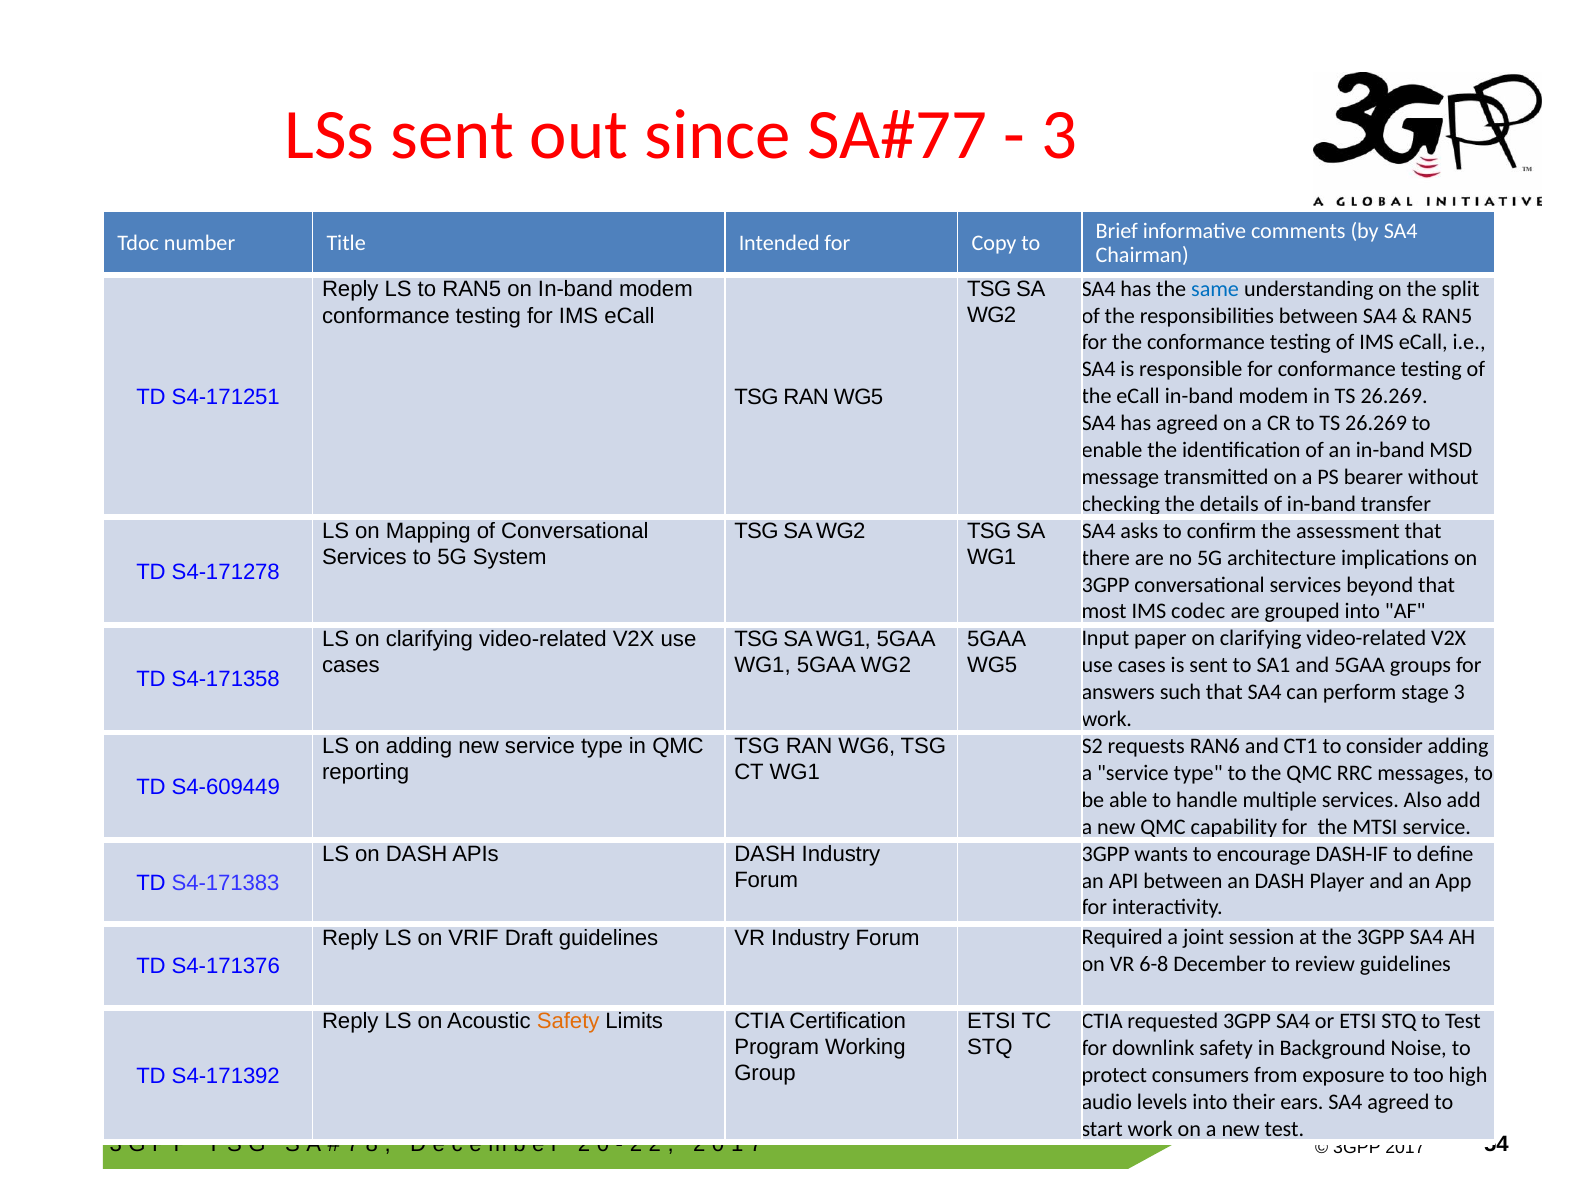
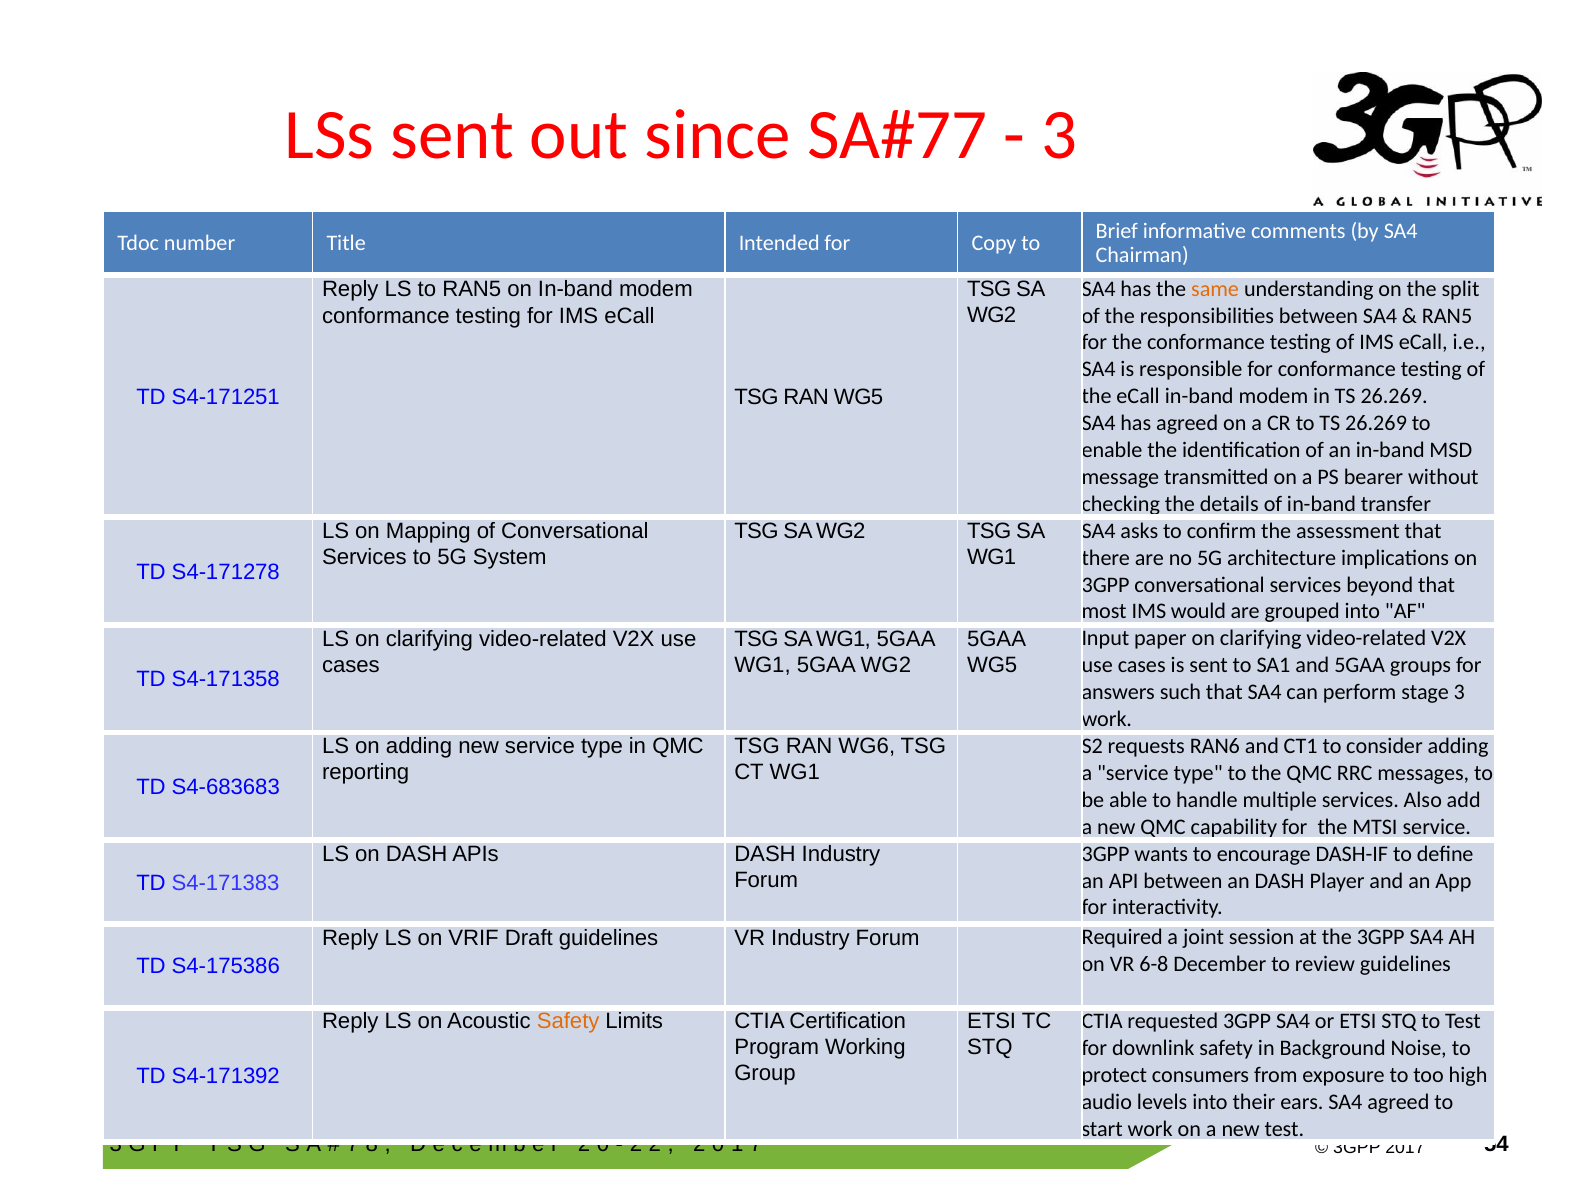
same colour: blue -> orange (1215, 289)
codec: codec -> would (1198, 612)
S4-609449: S4-609449 -> S4-683683 (226, 787)
S4-171376: S4-171376 -> S4-175386 (226, 967)
